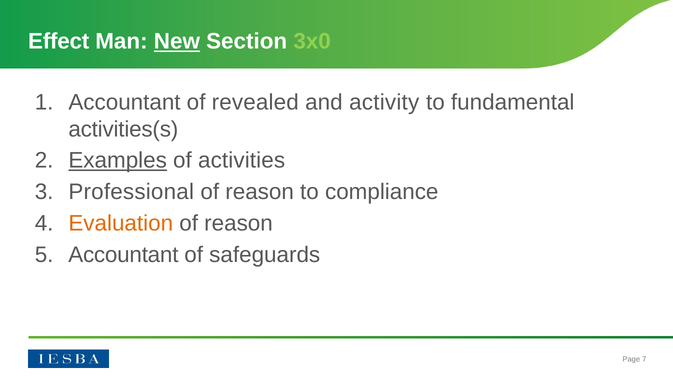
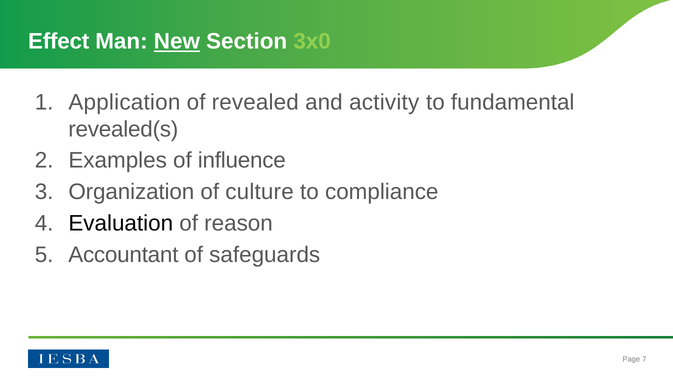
Accountant: Accountant -> Application (124, 103)
activities(s: activities(s -> revealed(s (123, 129)
Examples underline: present -> none (118, 161)
activities: activities -> influence (242, 161)
Professional: Professional -> Organization (131, 192)
reason: reason -> culture (260, 192)
Evaluation colour: orange -> black (121, 224)
